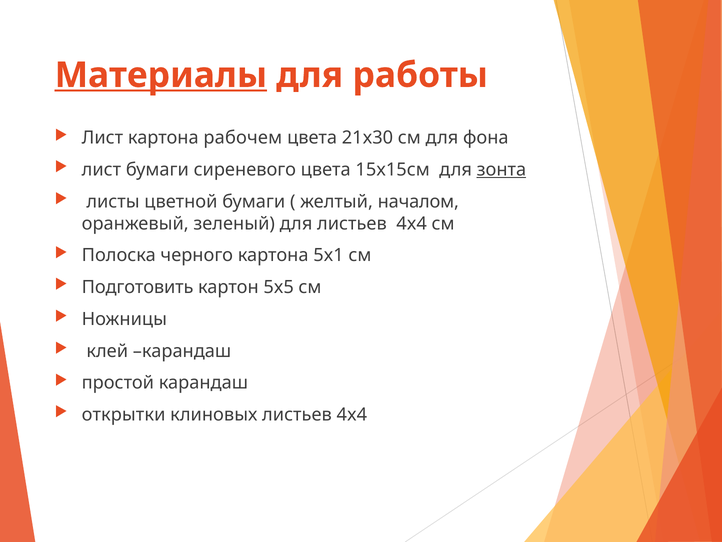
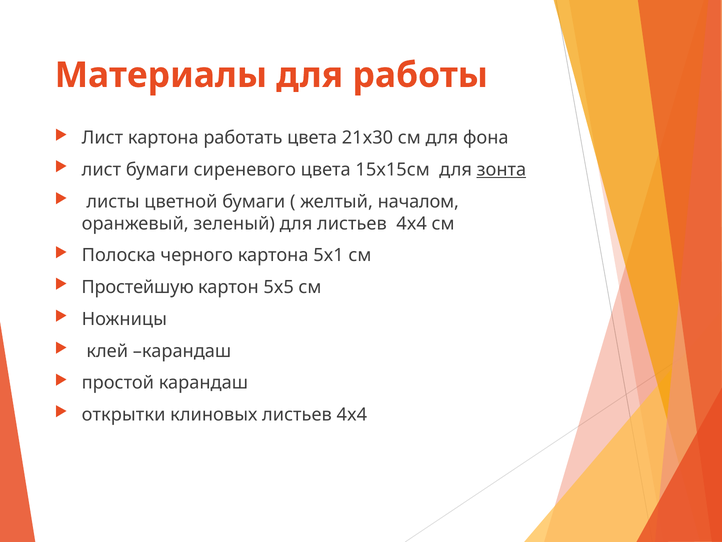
Материалы underline: present -> none (161, 75)
рабочем: рабочем -> работать (243, 138)
Подготовить: Подготовить -> Простейшую (138, 287)
